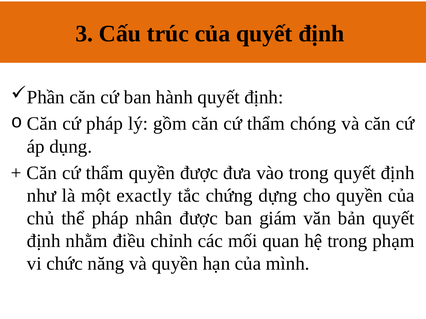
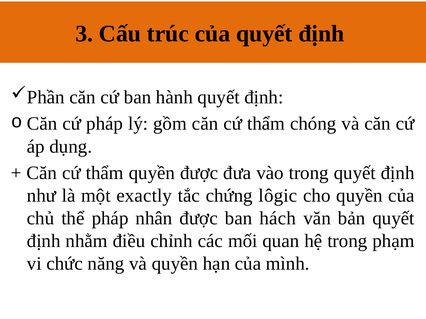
dựng: dựng -> lôgic (278, 196)
giám: giám -> hách (278, 219)
